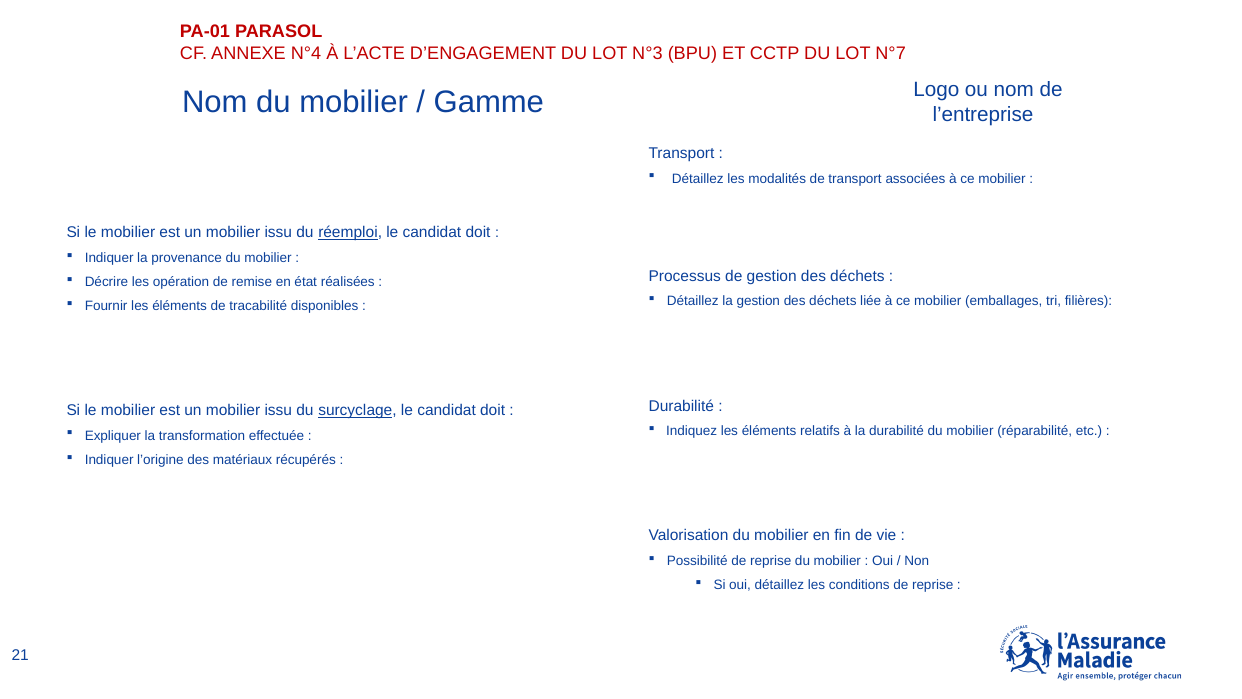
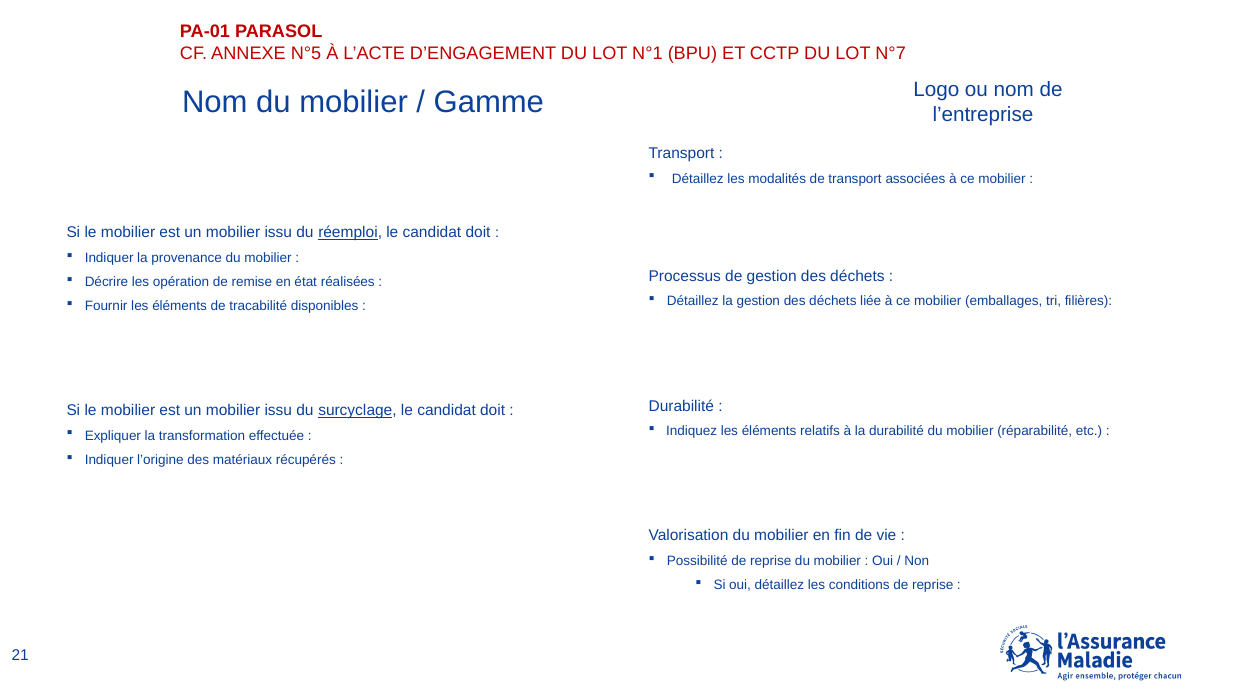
N°4: N°4 -> N°5 (306, 53)
N°3: N°3 -> N°1 (647, 53)
